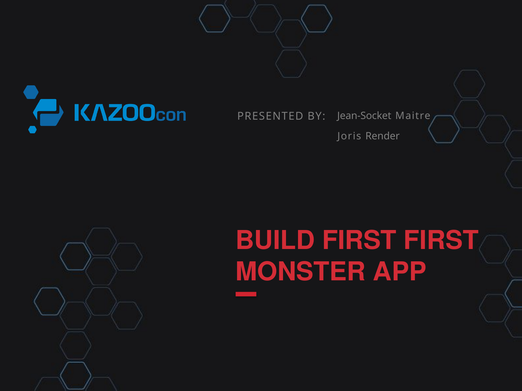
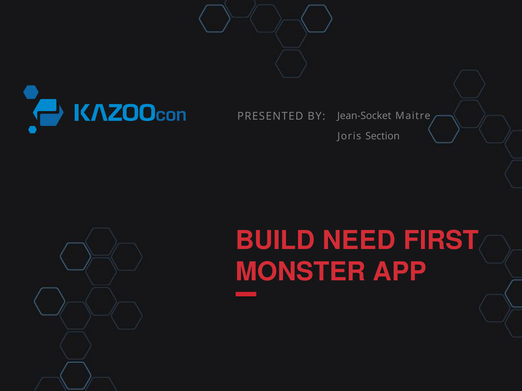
Render: Render -> Section (383, 136)
BUILD FIRST: FIRST -> NEED (359, 241)
